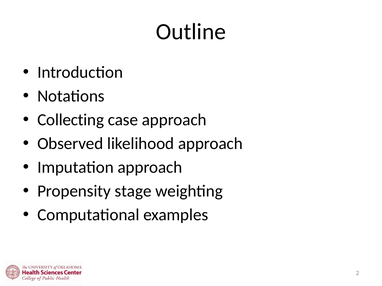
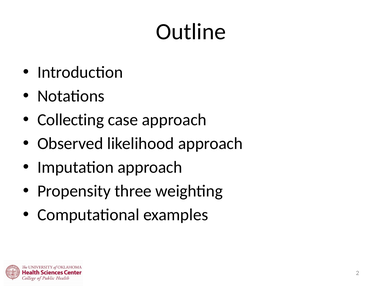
stage: stage -> three (133, 191)
